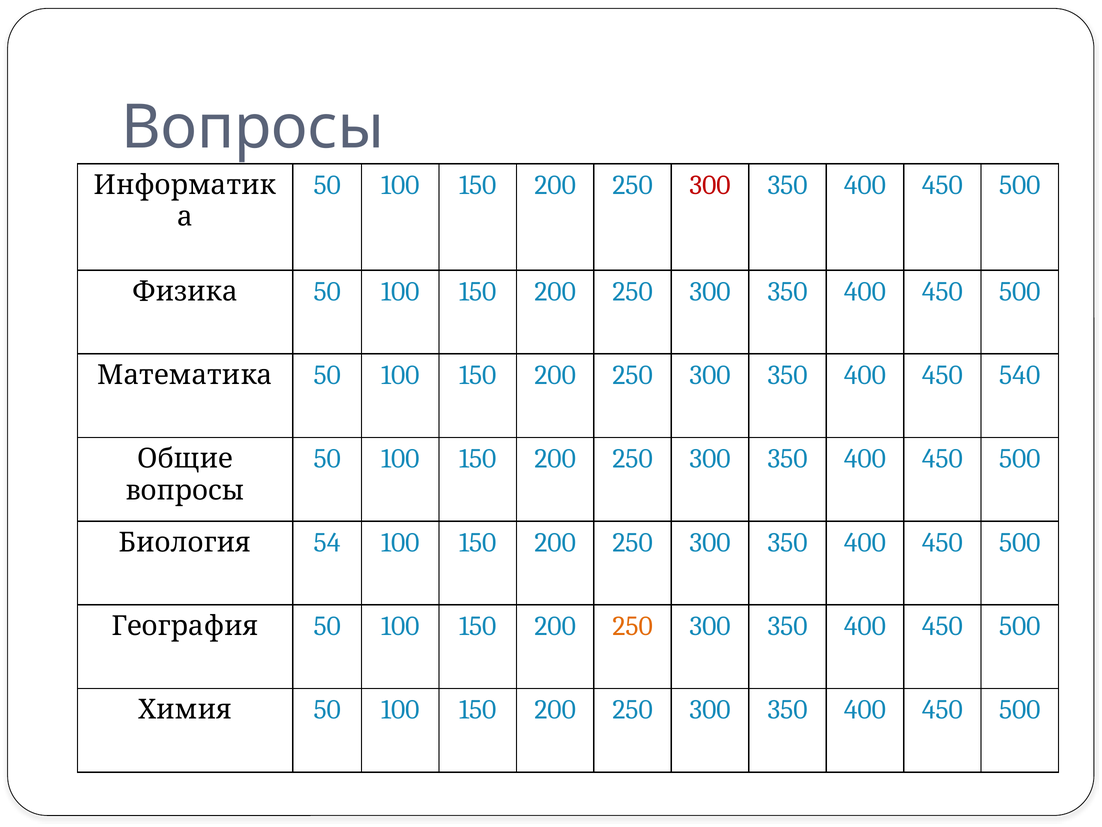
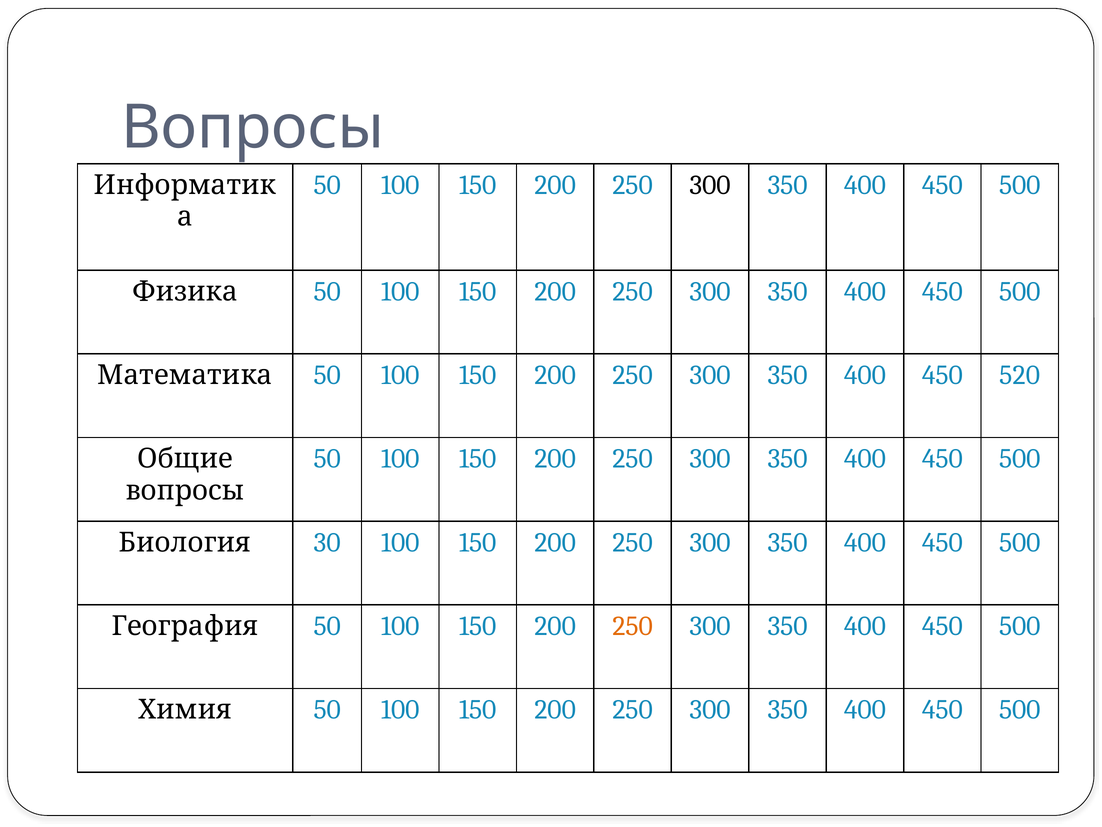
300 colour: red -> black (710, 185)
540: 540 -> 520 (1020, 375)
54: 54 -> 30 (327, 542)
